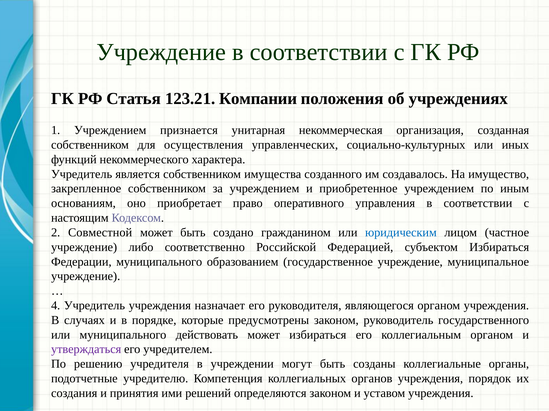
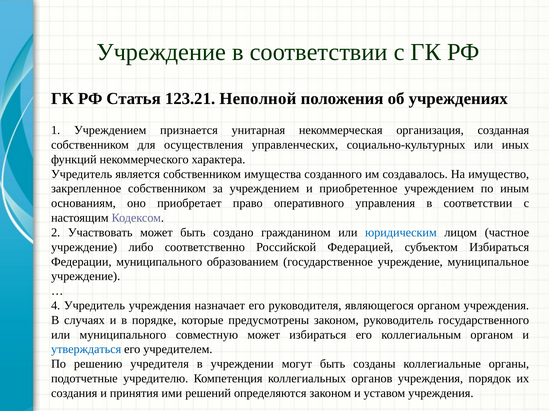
Компании: Компании -> Неполной (258, 99)
Совместной: Совместной -> Участвовать (100, 233)
действовать: действовать -> совместную (207, 335)
утверждаться colour: purple -> blue (86, 350)
